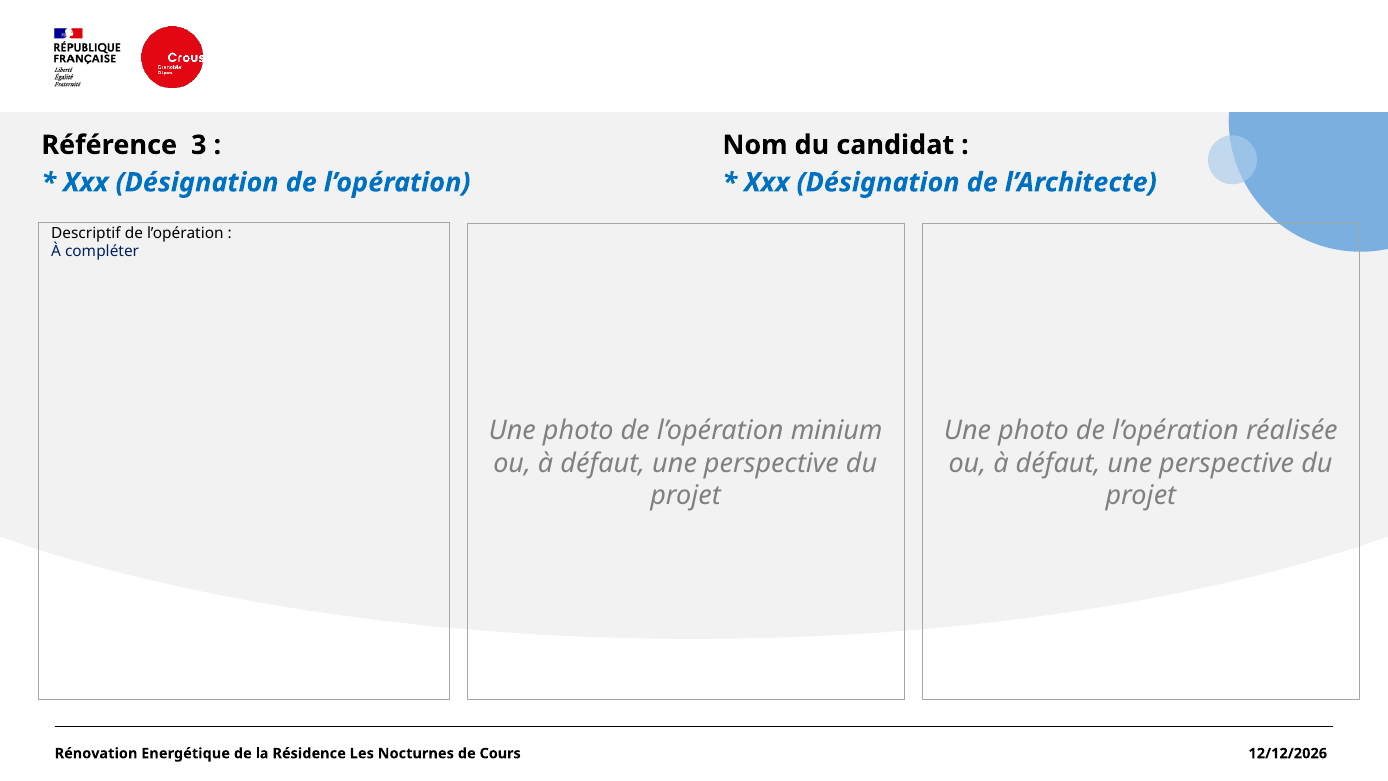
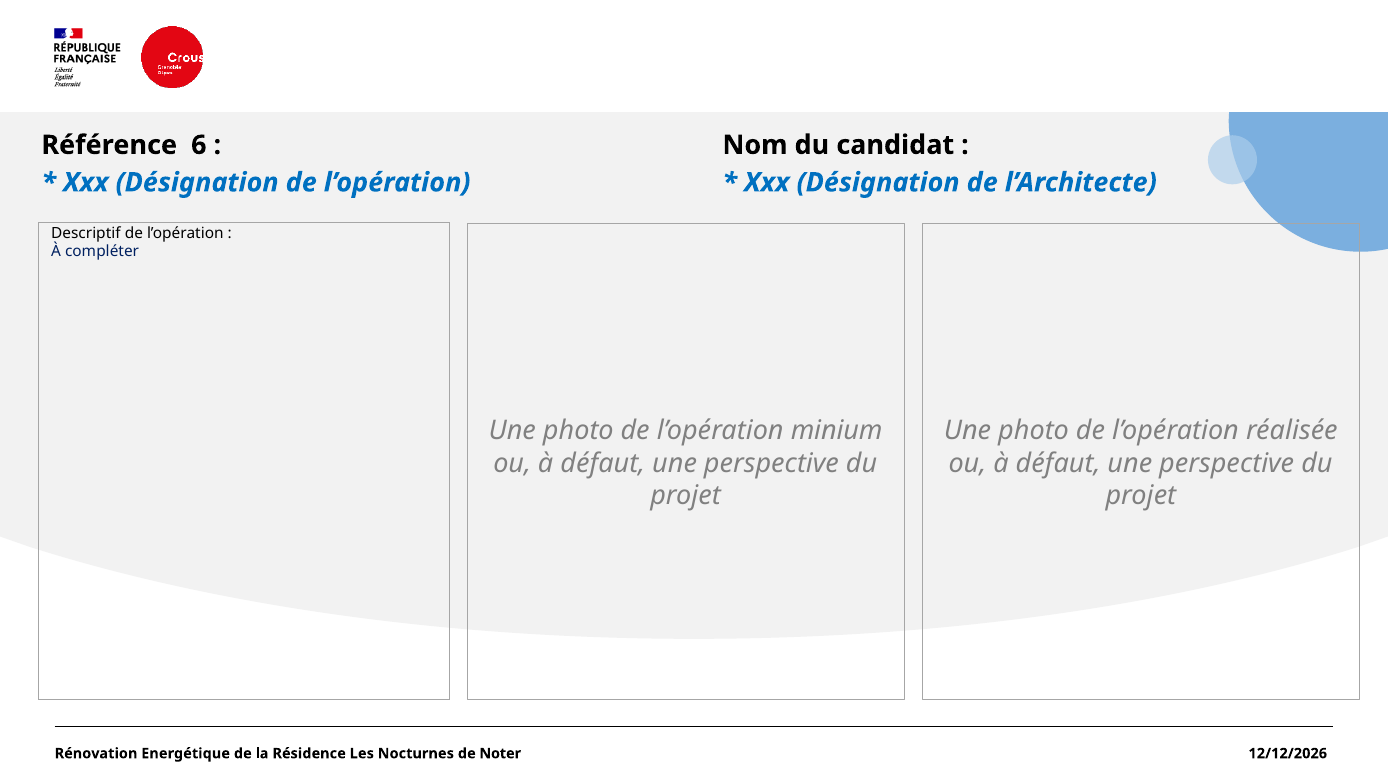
3: 3 -> 6 (199, 145)
Cours: Cours -> Noter (500, 753)
